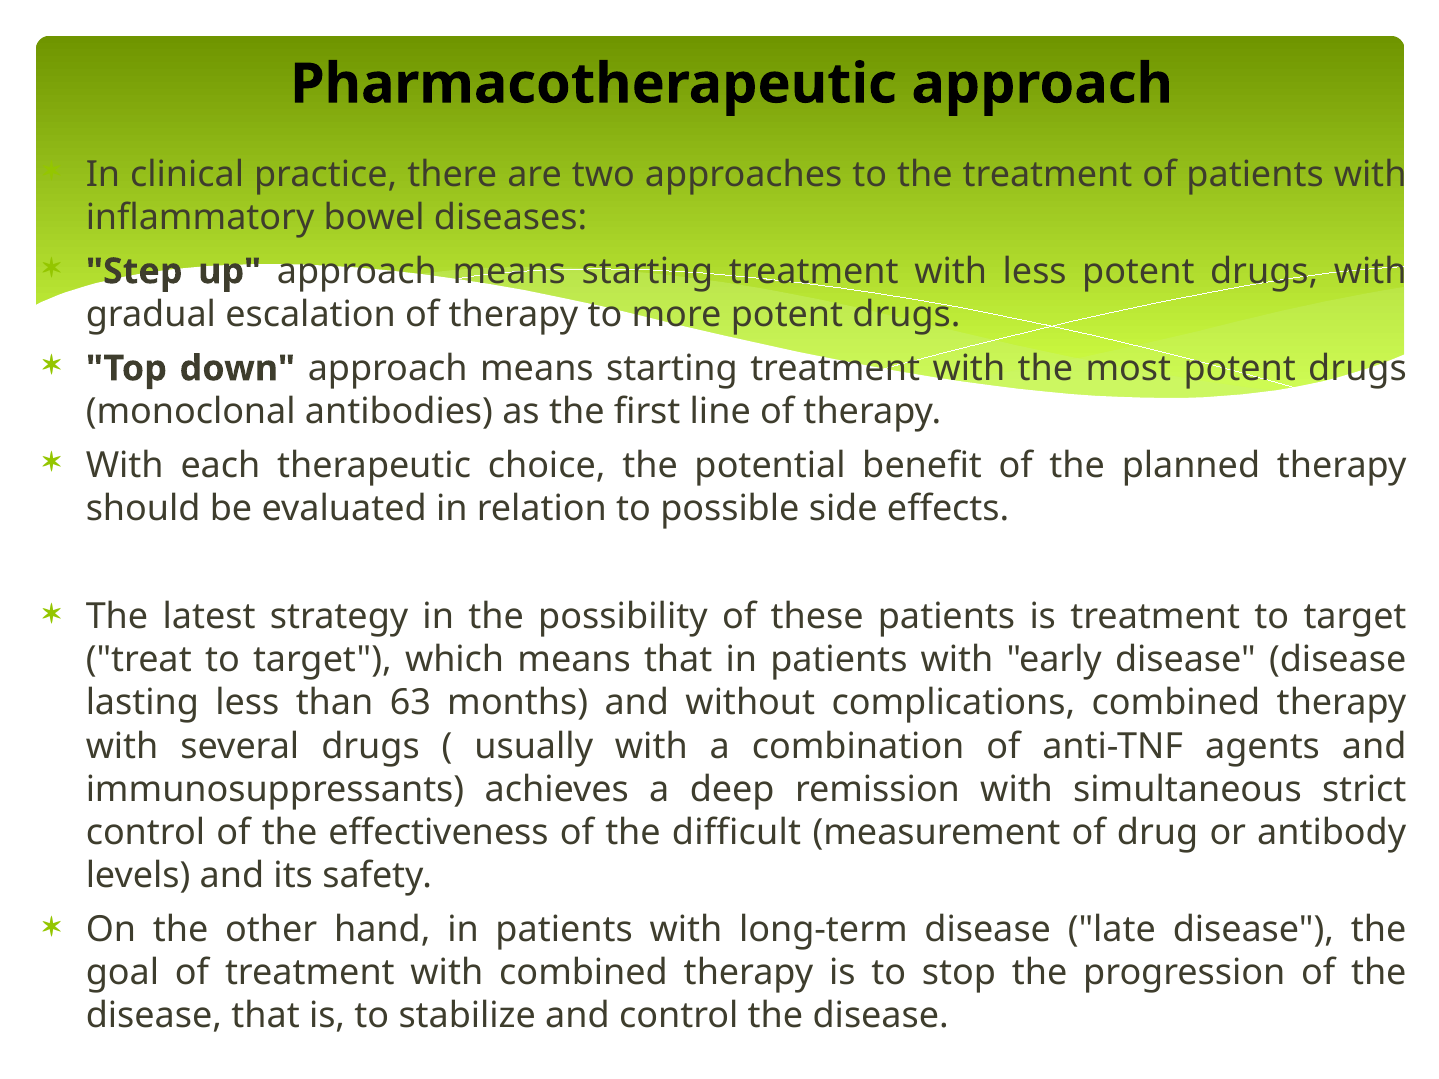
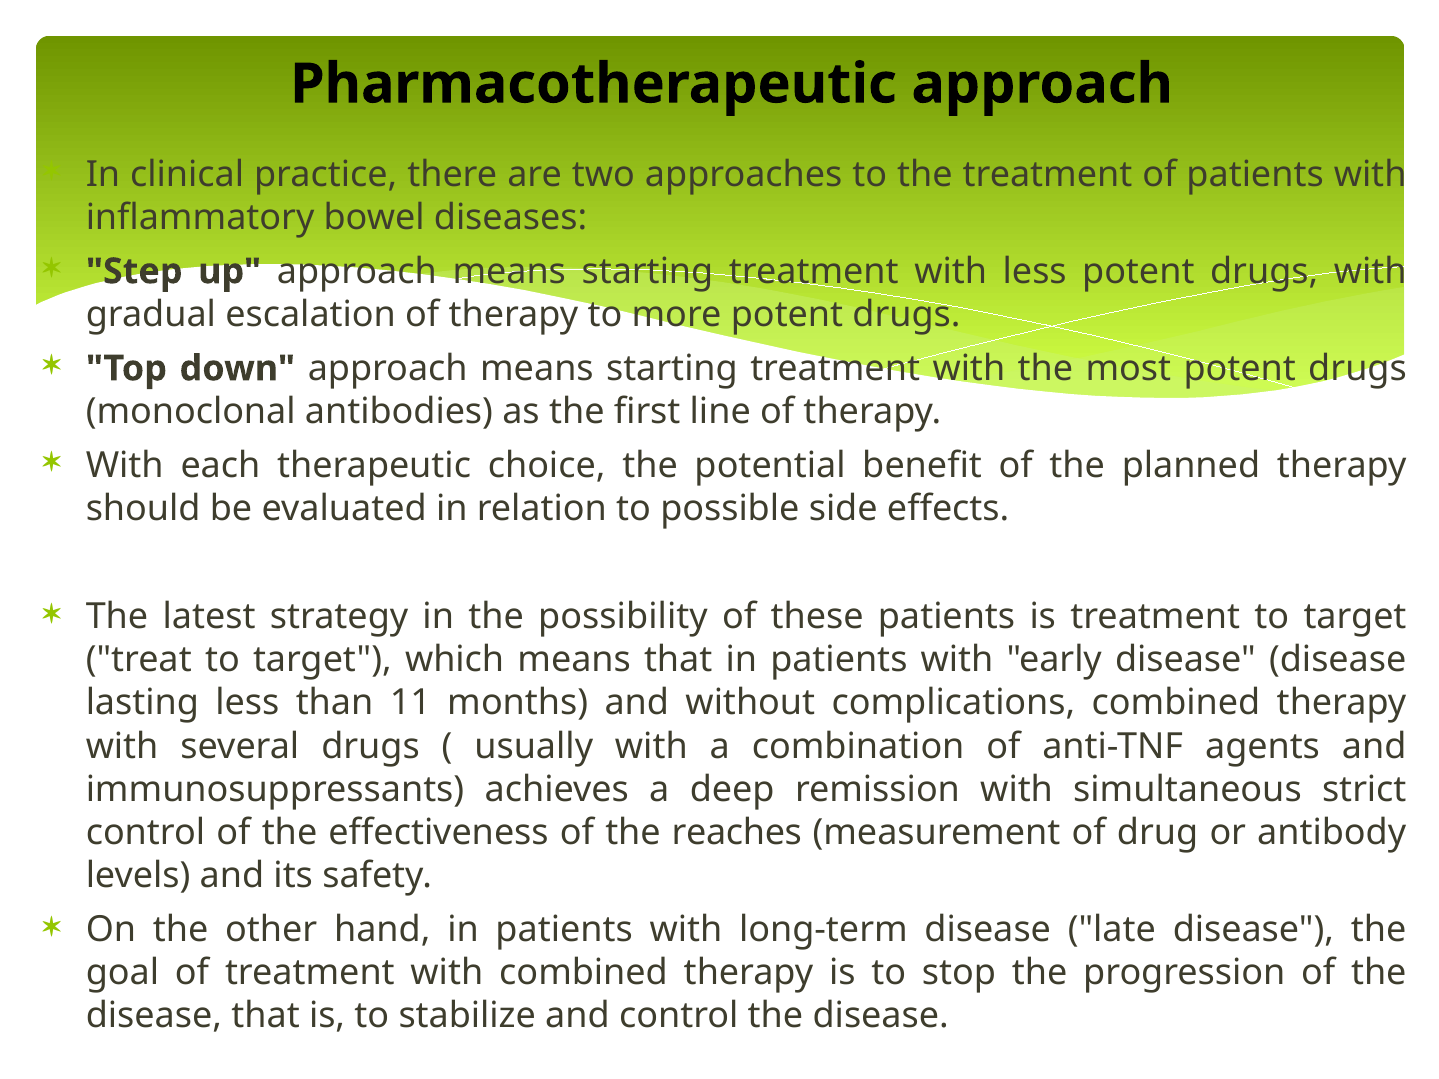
63: 63 -> 11 (410, 703)
difficult: difficult -> reaches (737, 833)
